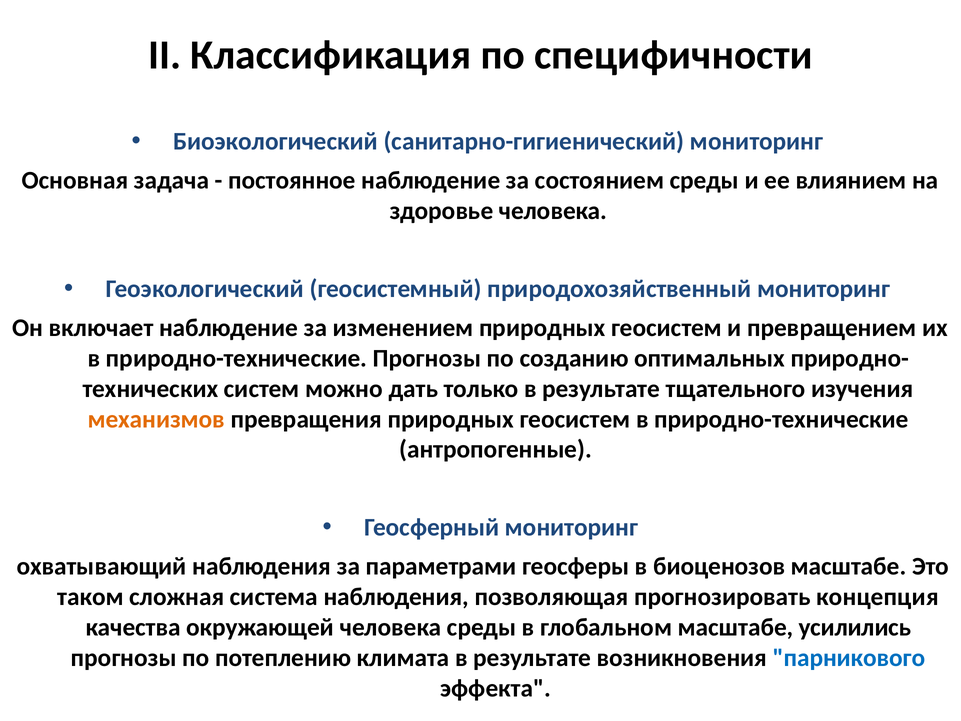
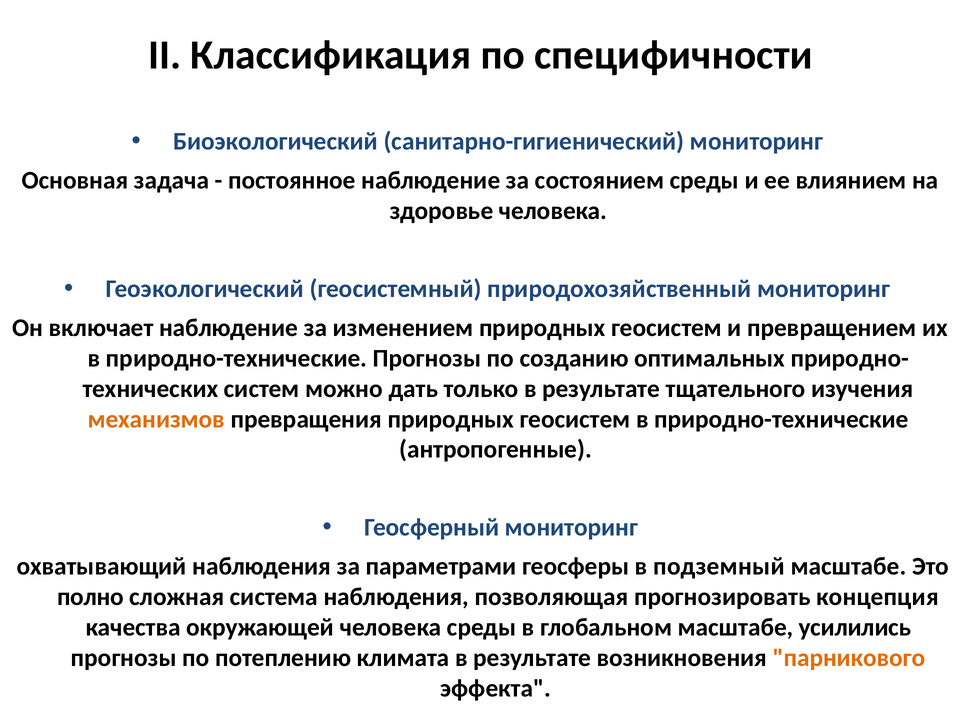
биоценозов: биоценозов -> подземный (719, 566)
таком: таком -> полно (91, 597)
парникового colour: blue -> orange (849, 658)
